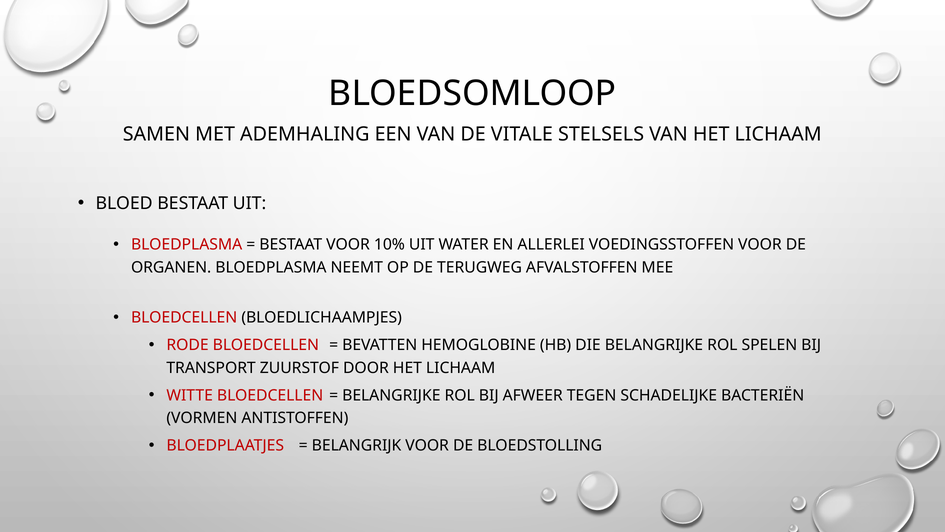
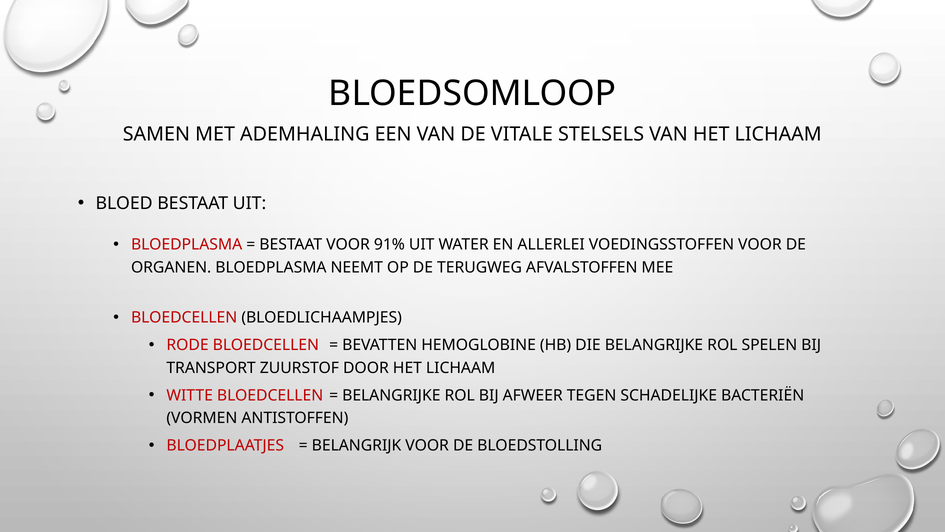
10%: 10% -> 91% (389, 245)
